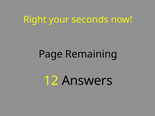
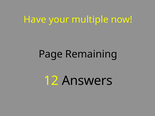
Right: Right -> Have (35, 20)
seconds: seconds -> multiple (90, 20)
